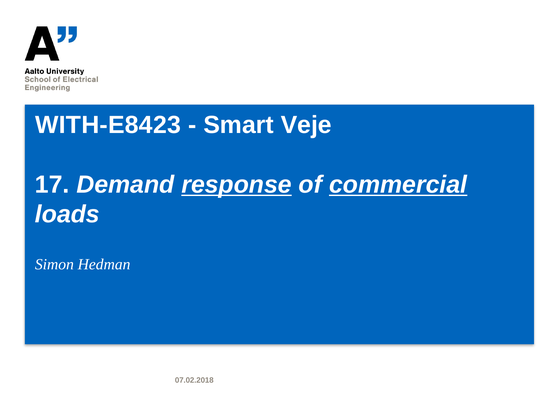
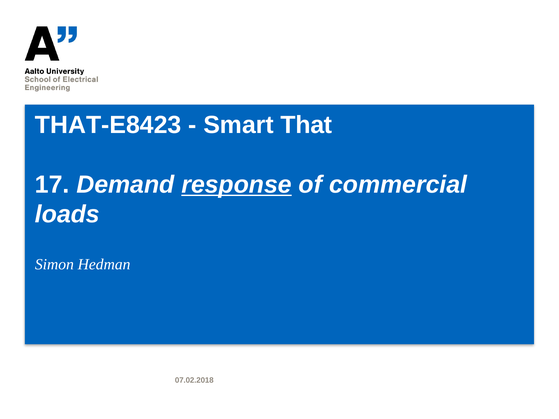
WITH-E8423: WITH-E8423 -> THAT-E8423 (108, 125)
Veje: Veje -> That (306, 125)
commercial underline: present -> none (398, 185)
